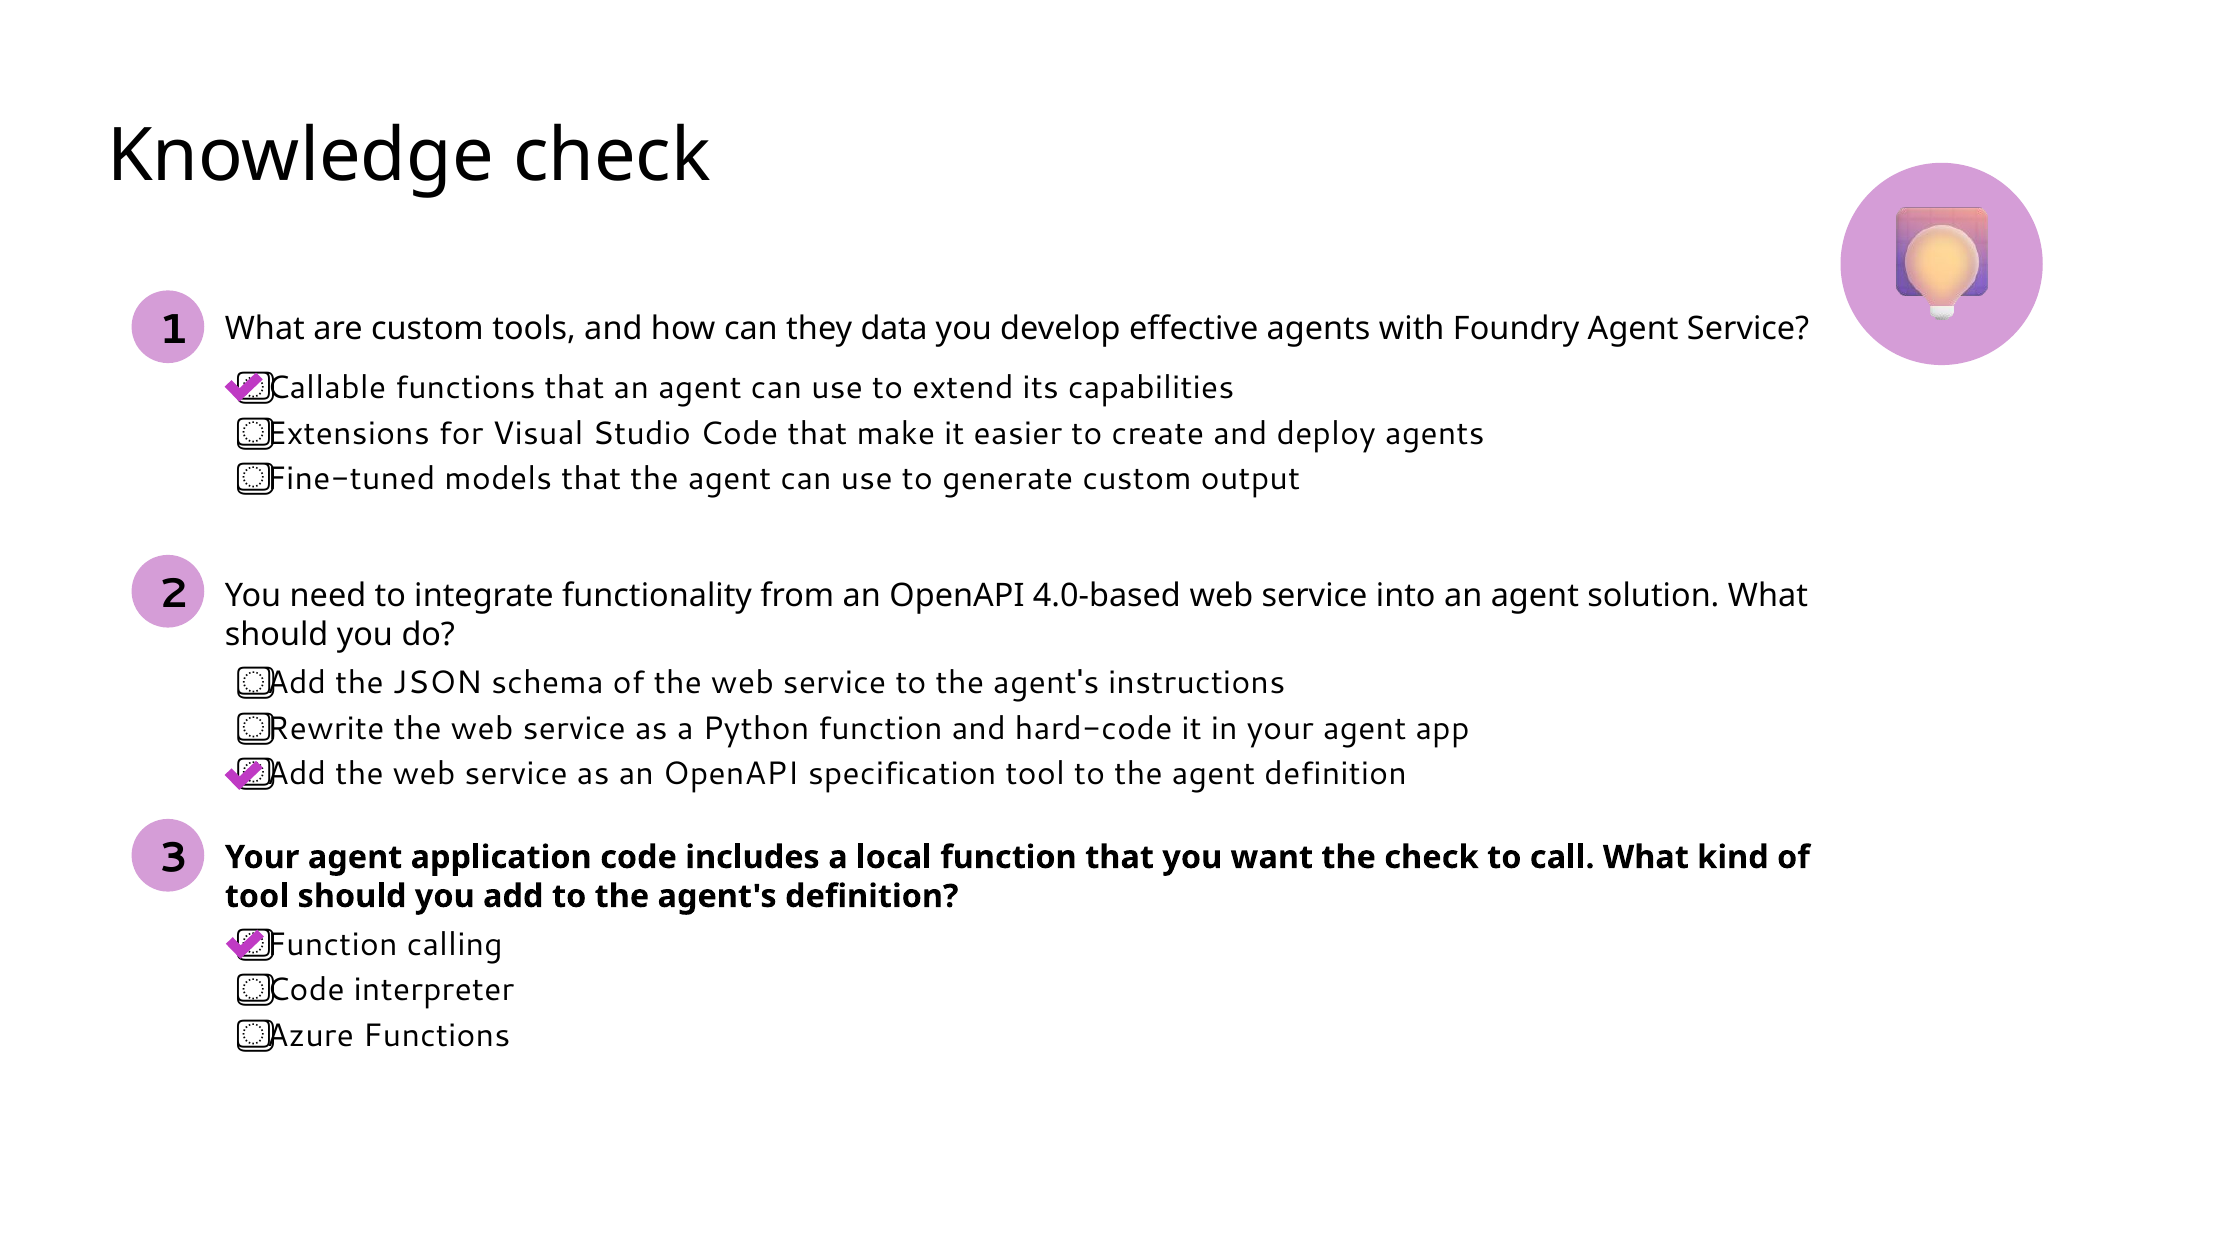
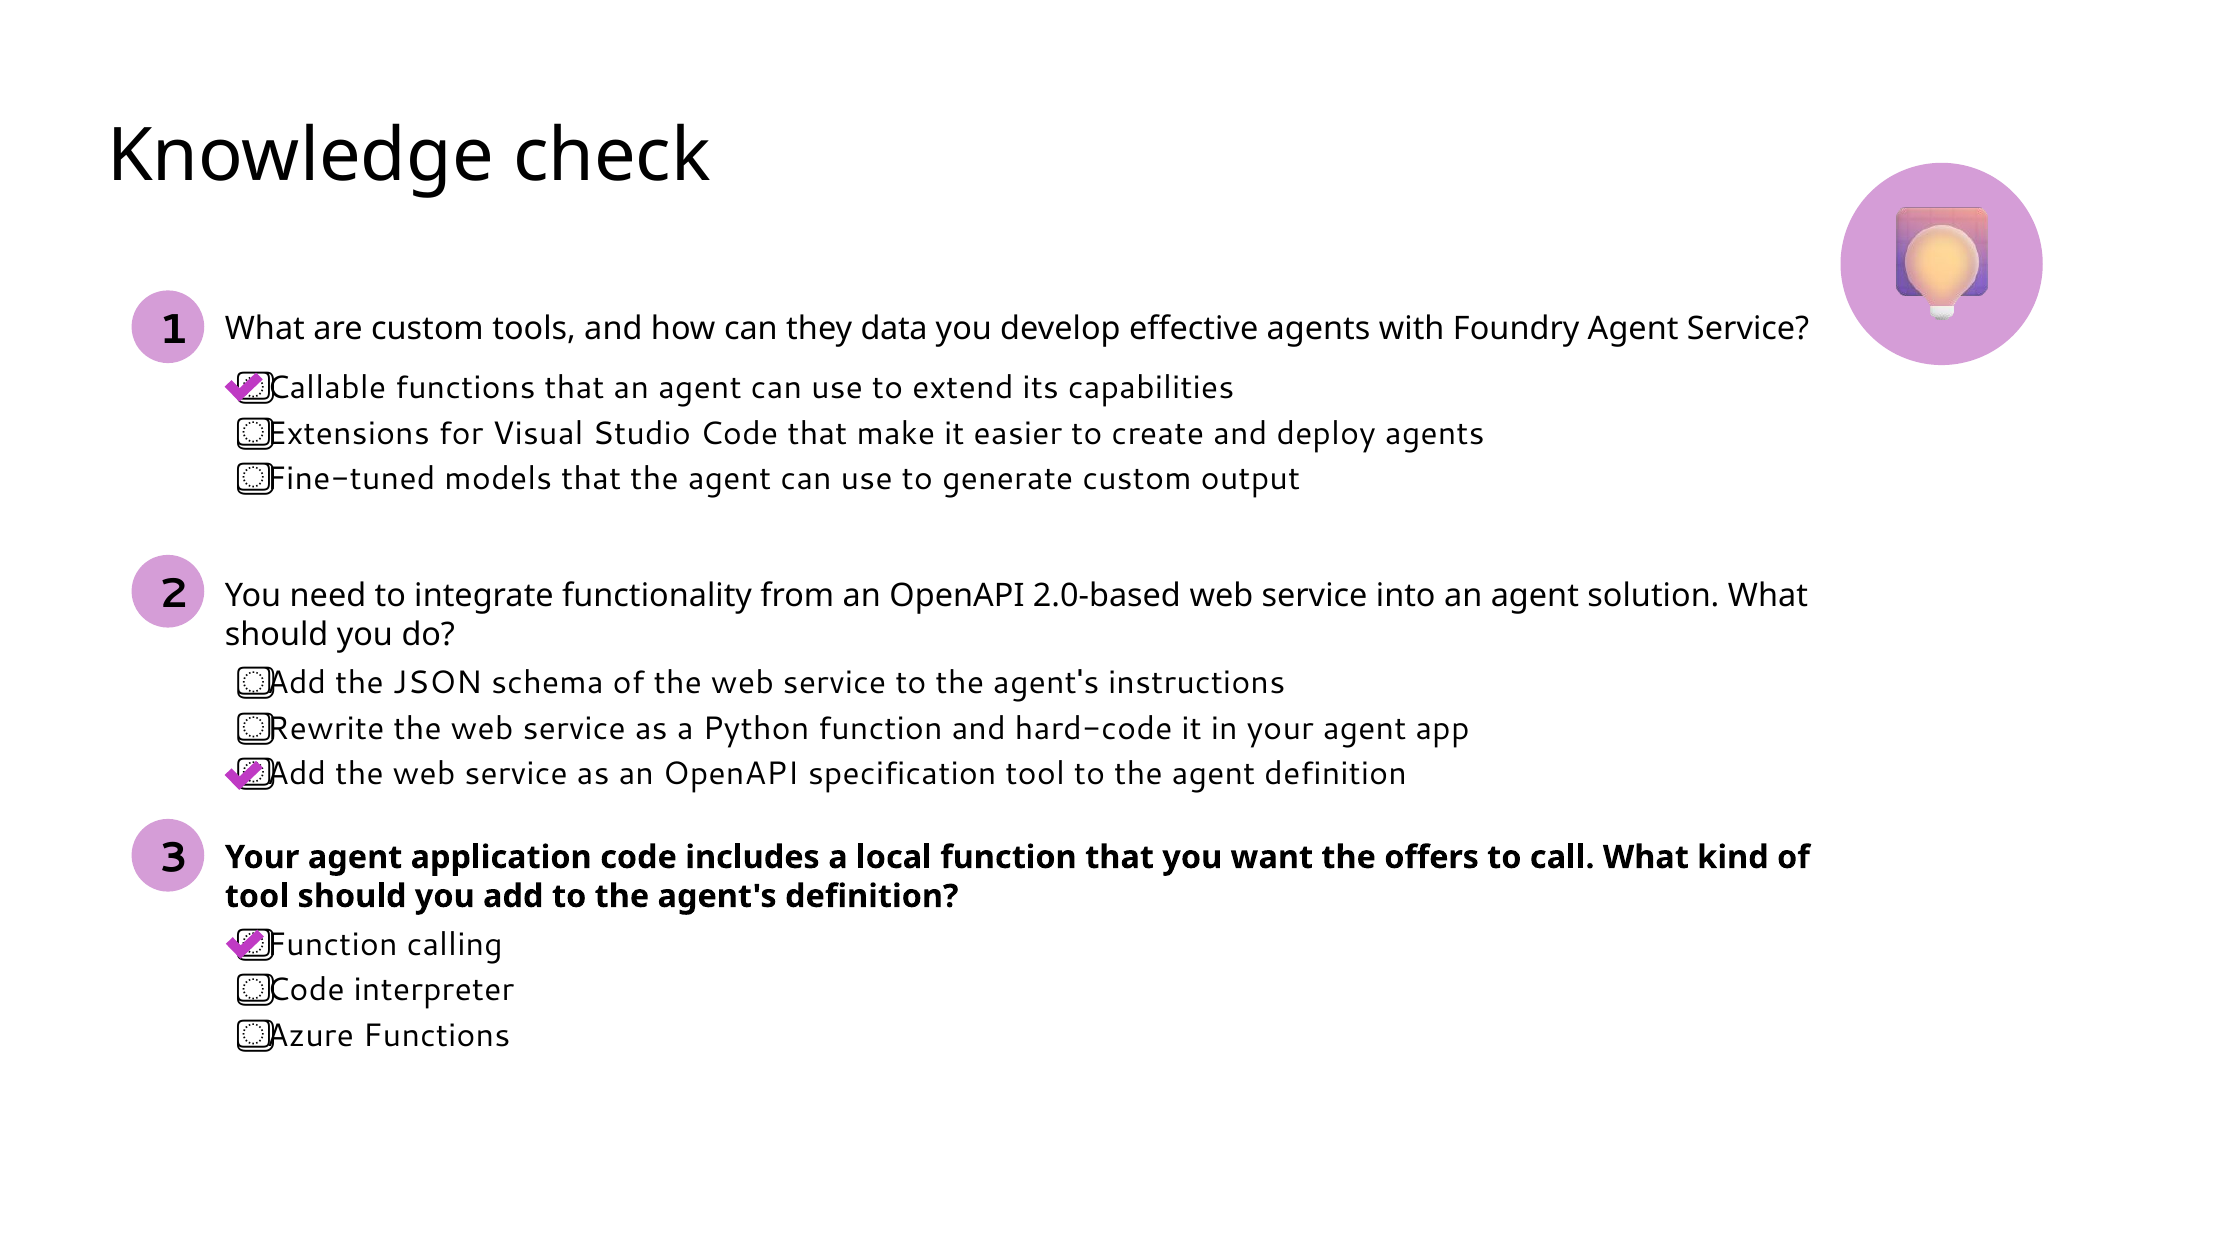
4.0-based: 4.0-based -> 2.0-based (1107, 596)
the check: check -> offers (1432, 857)
